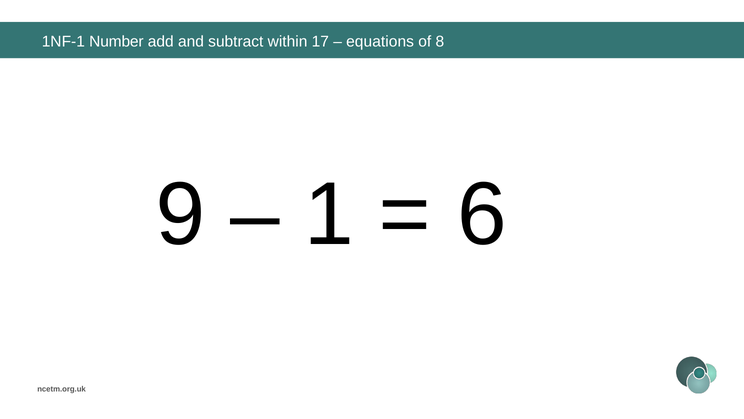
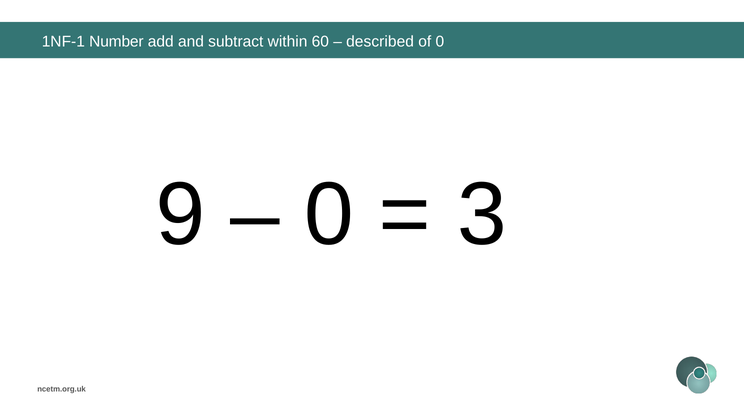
17: 17 -> 60 (320, 42)
equations: equations -> described (380, 42)
of 8: 8 -> 0 (440, 42)
1: 1 -> 0 (329, 215)
6: 6 -> 3 (482, 215)
